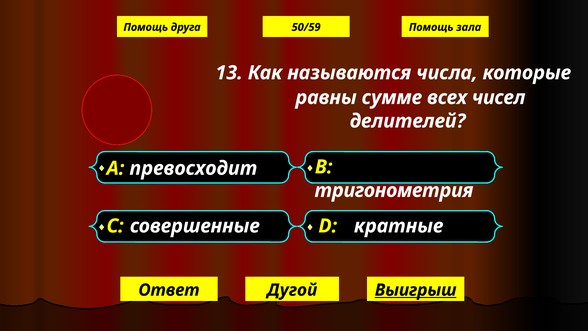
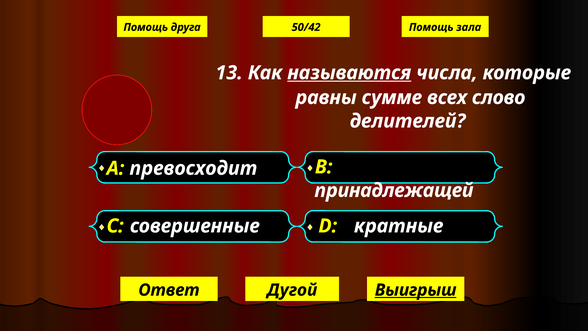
50/59: 50/59 -> 50/42 (306, 27)
называются underline: none -> present (349, 73)
чисел: чисел -> слово (499, 97)
тригонометрия: тригонометрия -> принадлежащей (394, 190)
